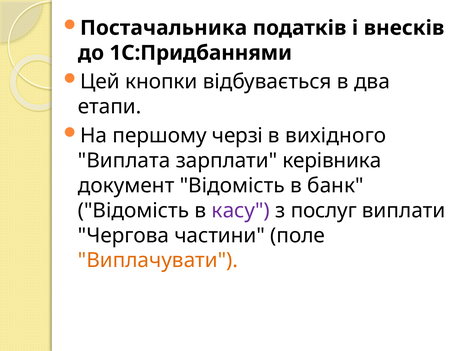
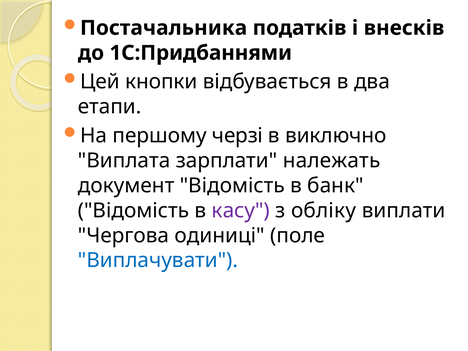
вихідного: вихідного -> виключно (336, 136)
керівника: керівника -> належать (332, 161)
послуг: послуг -> обліку (324, 211)
частини: частини -> одиниці (220, 235)
Виплачувати colour: orange -> blue (158, 260)
